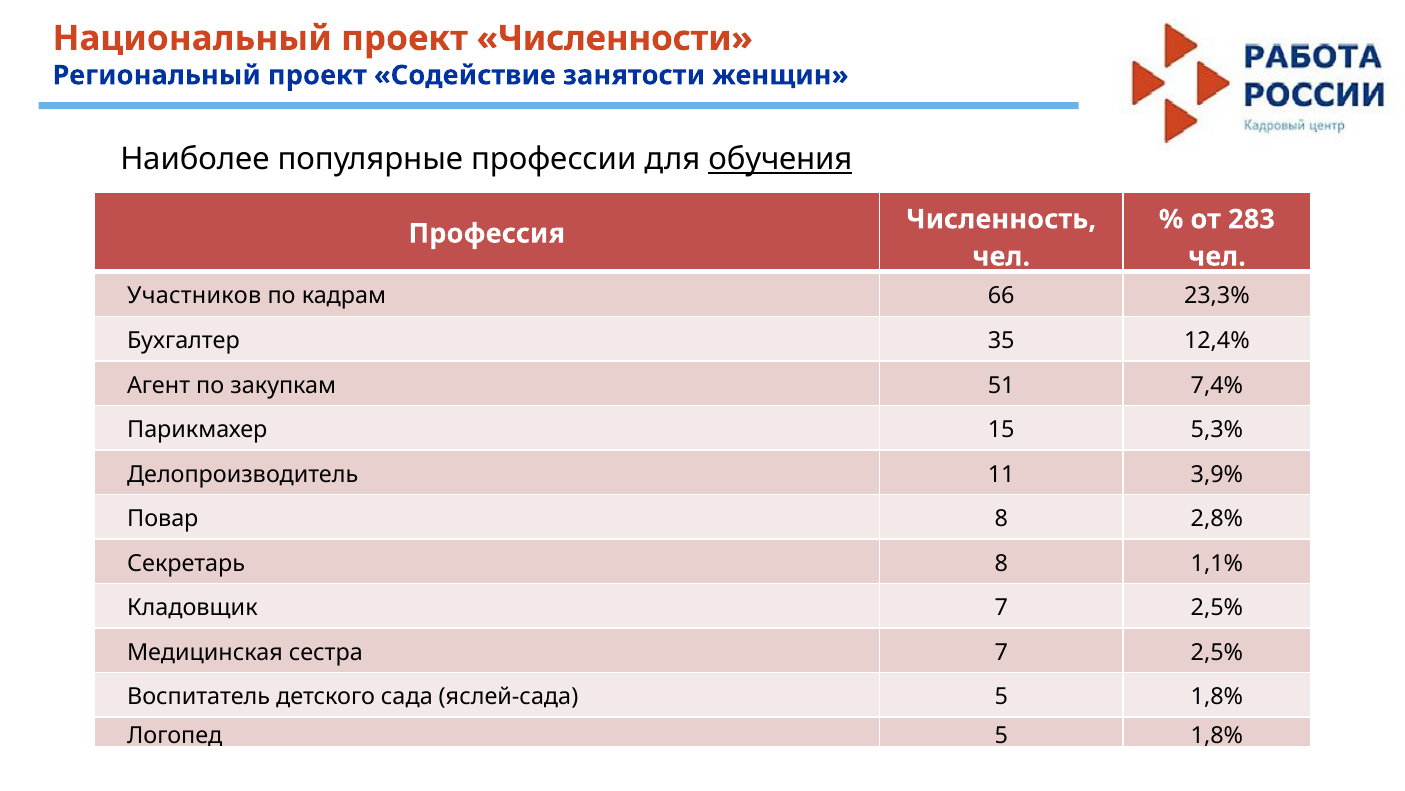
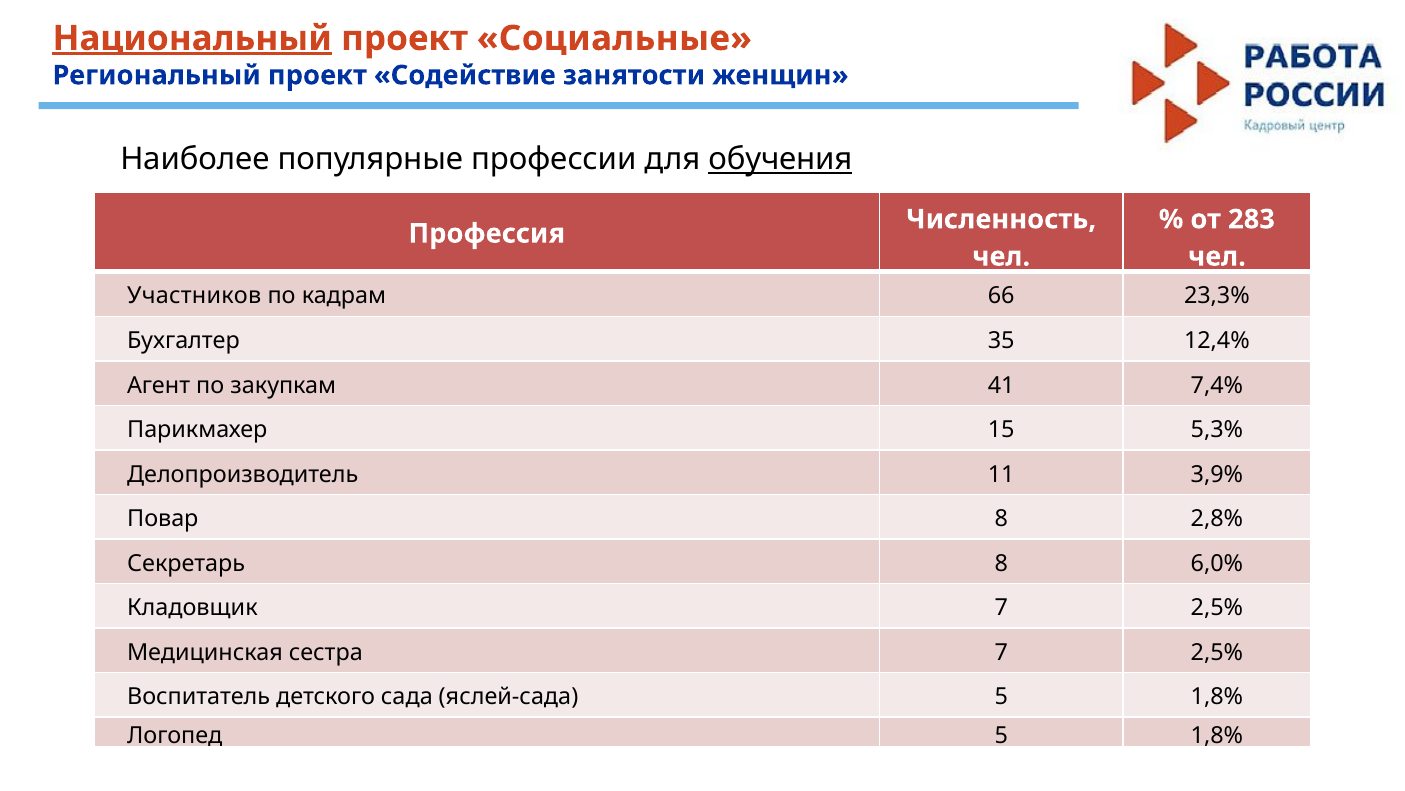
Национальный underline: none -> present (192, 38)
Численности: Численности -> Социальные (614, 38)
51: 51 -> 41 (1001, 385)
1,1%: 1,1% -> 6,0% (1217, 563)
